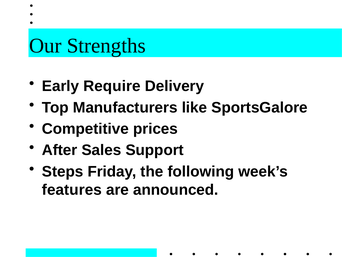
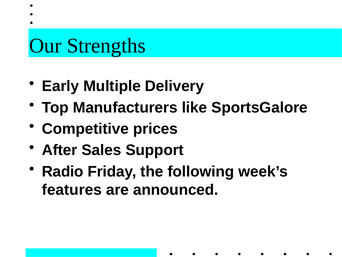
Require: Require -> Multiple (112, 86)
Steps: Steps -> Radio (63, 171)
